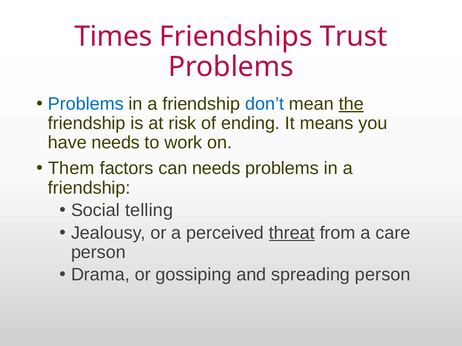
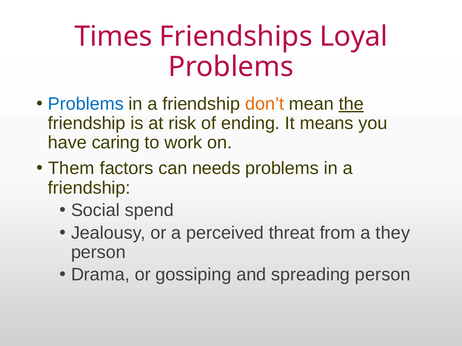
Trust: Trust -> Loyal (354, 36)
don’t colour: blue -> orange (265, 104)
have needs: needs -> caring (116, 143)
telling: telling -> spend (149, 211)
threat underline: present -> none (292, 233)
care: care -> they (393, 233)
